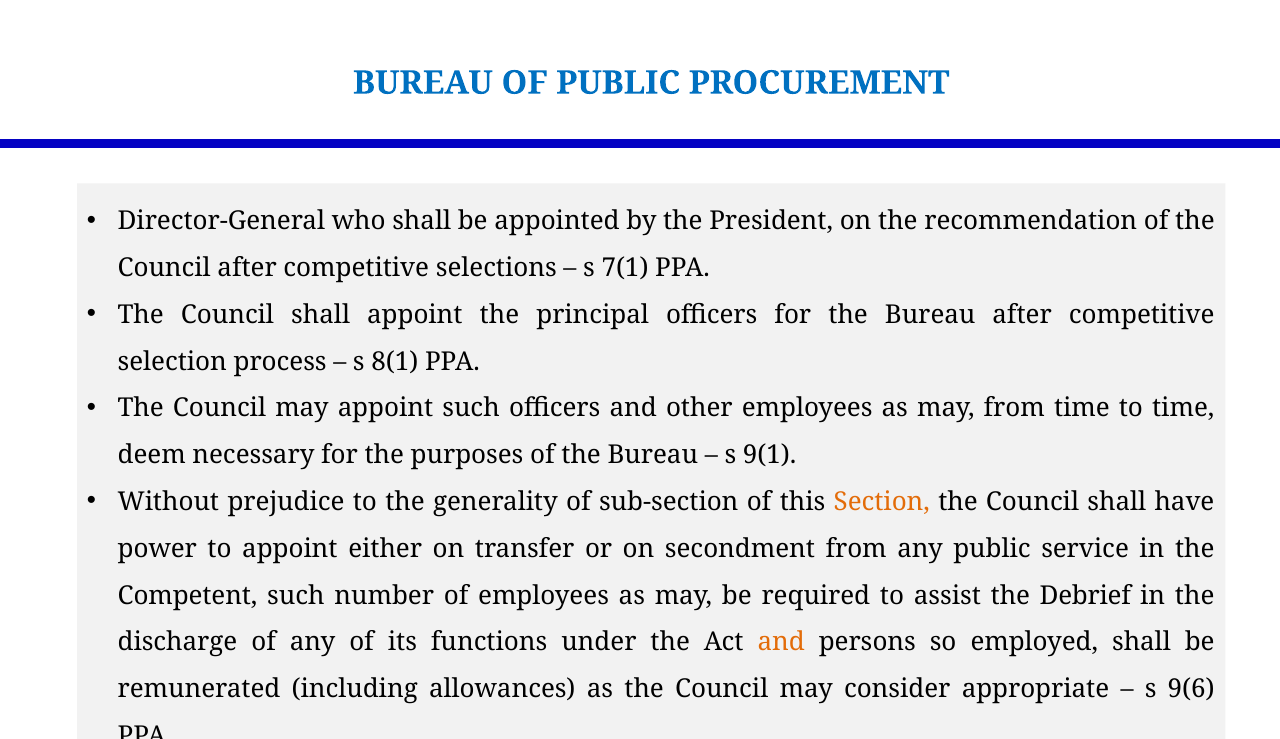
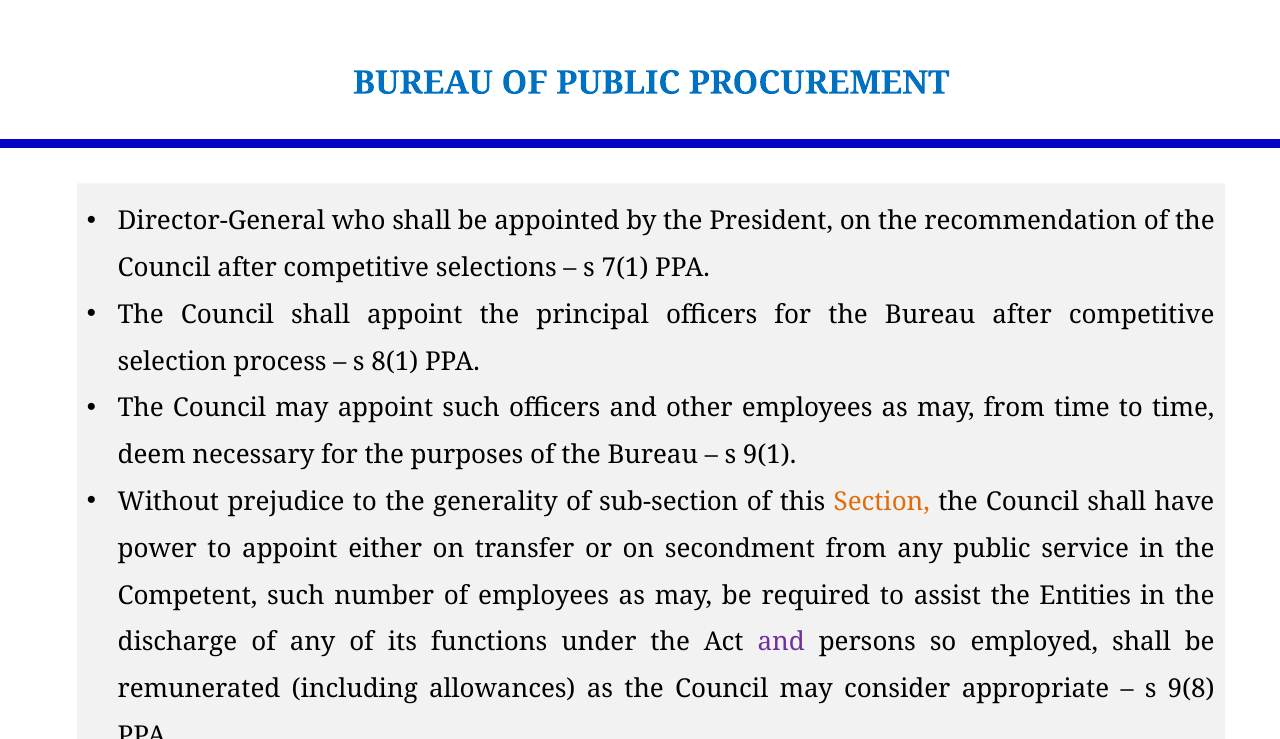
Debrief: Debrief -> Entities (1085, 595)
and colour: orange -> purple (781, 642)
9(6: 9(6 -> 9(8 (1191, 688)
